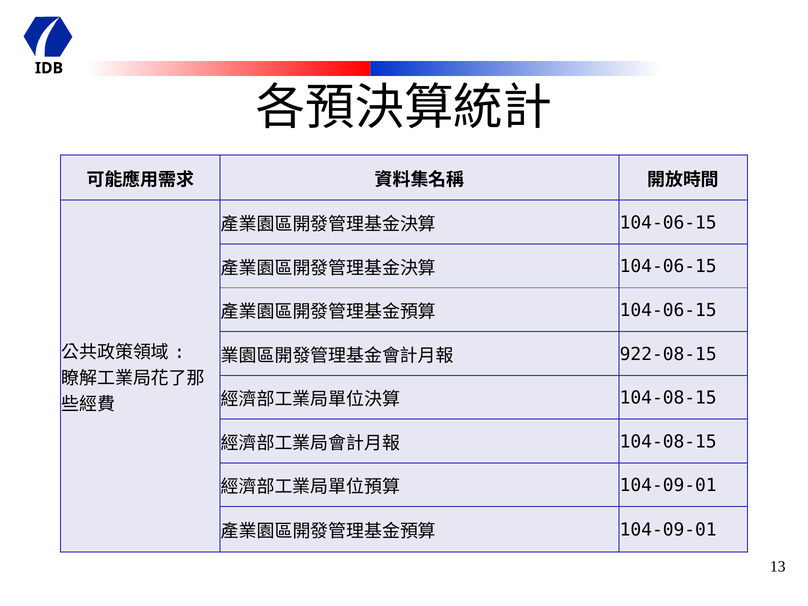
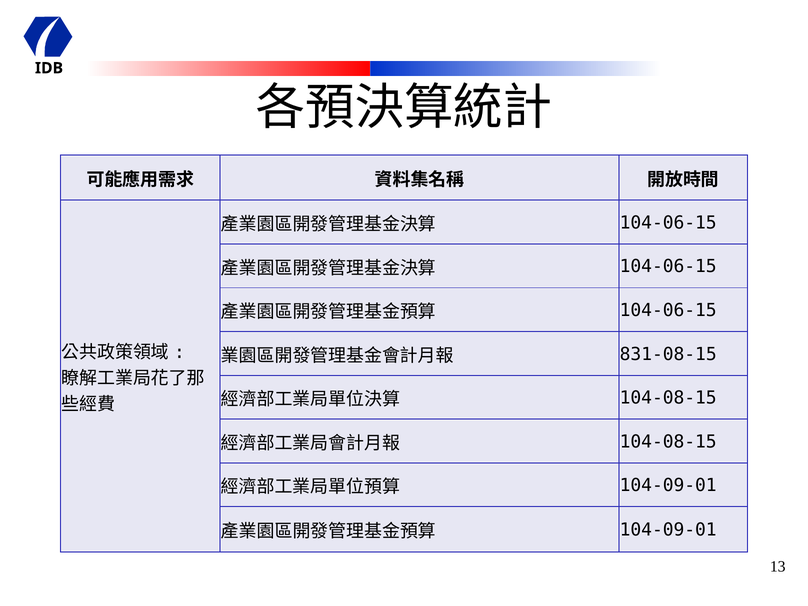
922-08-15: 922-08-15 -> 831-08-15 (668, 354)
